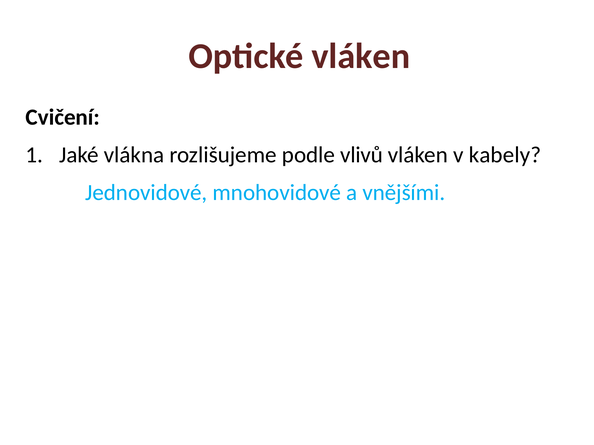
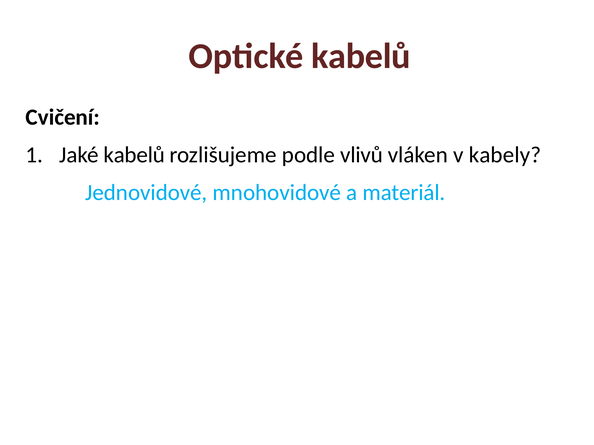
Optické vláken: vláken -> kabelů (361, 56)
Jaké vlákna: vlákna -> kabelů (134, 155)
vnějšími: vnějšími -> materiál (404, 193)
